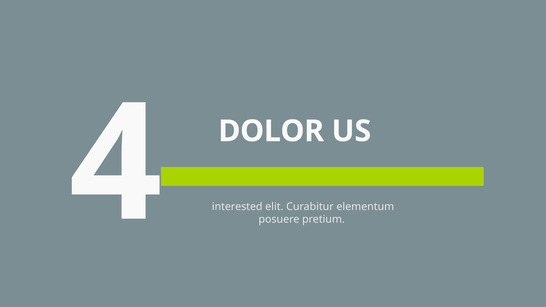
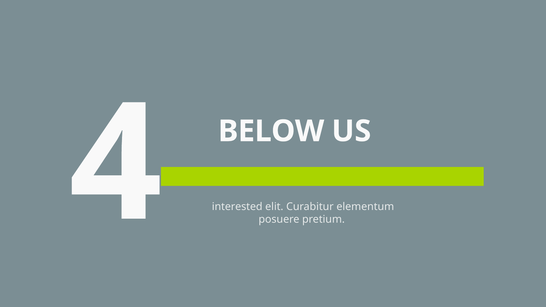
DOLOR: DOLOR -> BELOW (271, 131)
